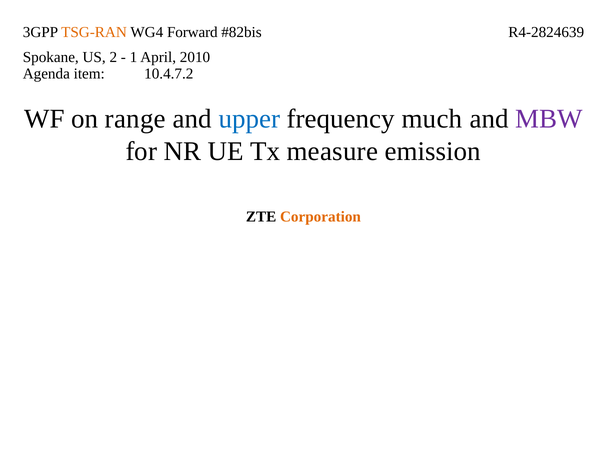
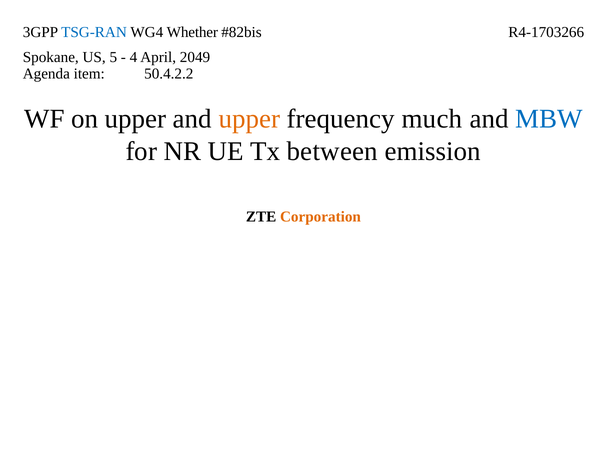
TSG-RAN colour: orange -> blue (94, 32)
Forward: Forward -> Whether (192, 32)
R4-2824639: R4-2824639 -> R4-1703266 (546, 32)
2: 2 -> 5 (113, 57)
1: 1 -> 4 (134, 57)
2010: 2010 -> 2049 (195, 57)
10.4.7.2: 10.4.7.2 -> 50.4.2.2 (169, 74)
on range: range -> upper (136, 119)
upper colour: blue -> orange (249, 119)
MBW colour: purple -> blue (549, 119)
measure: measure -> between (332, 151)
